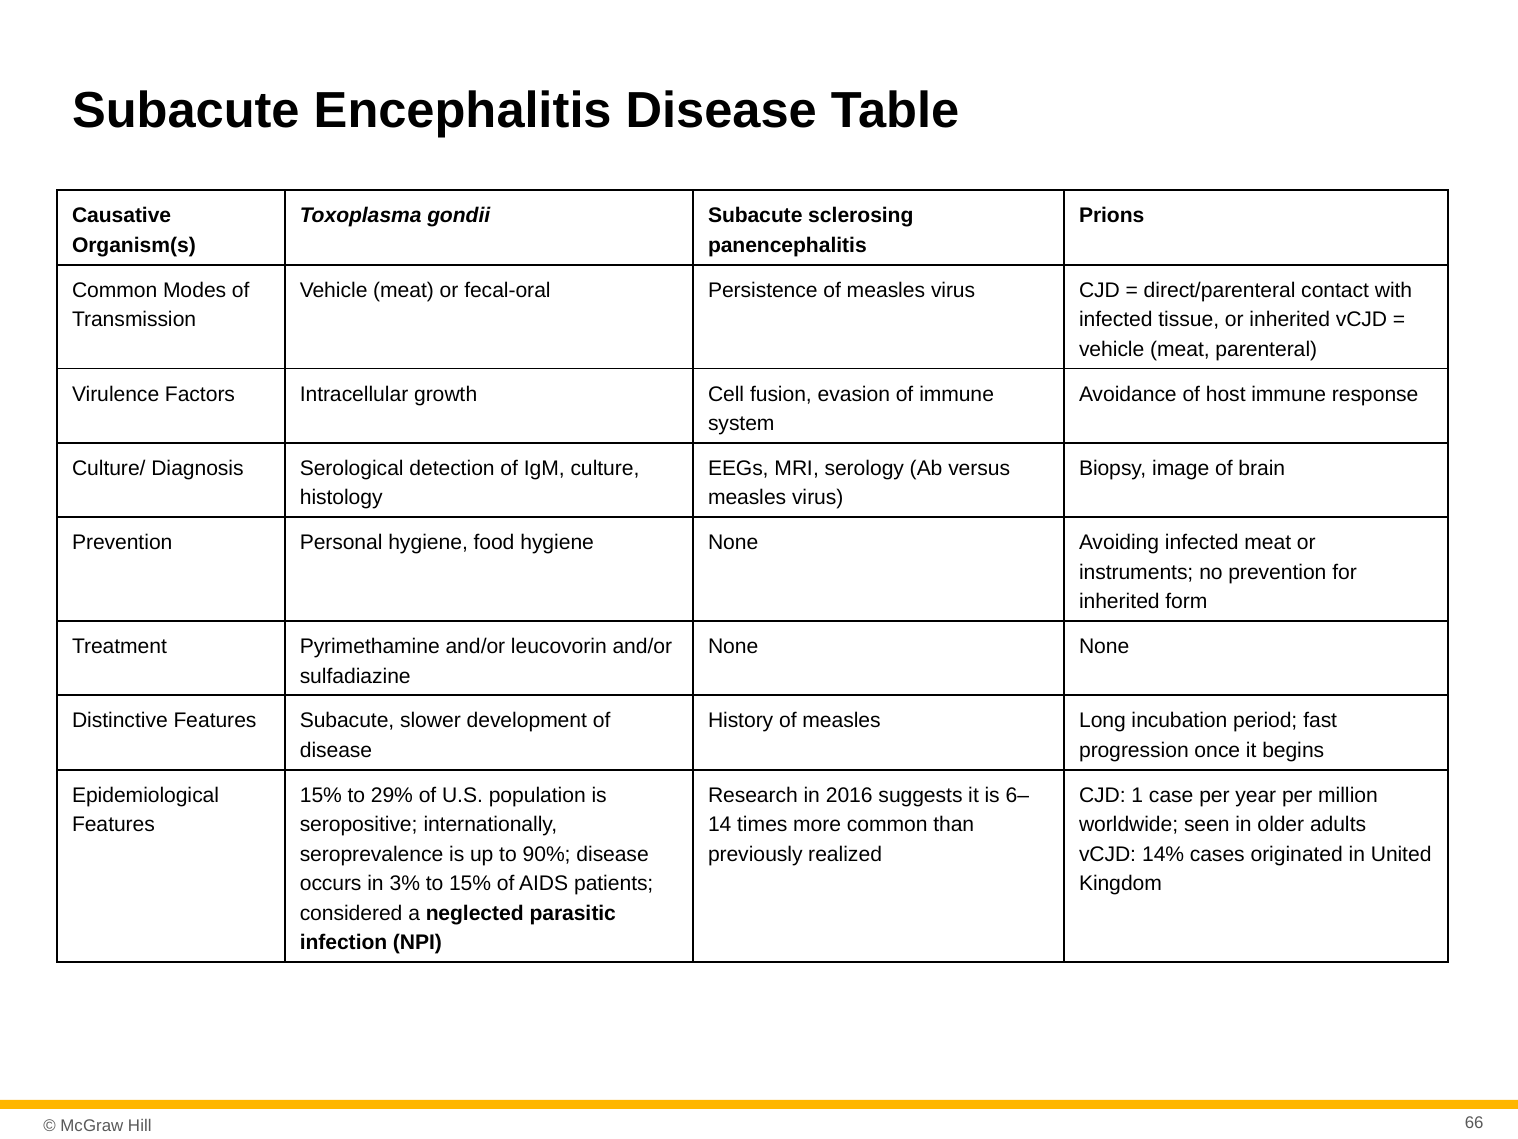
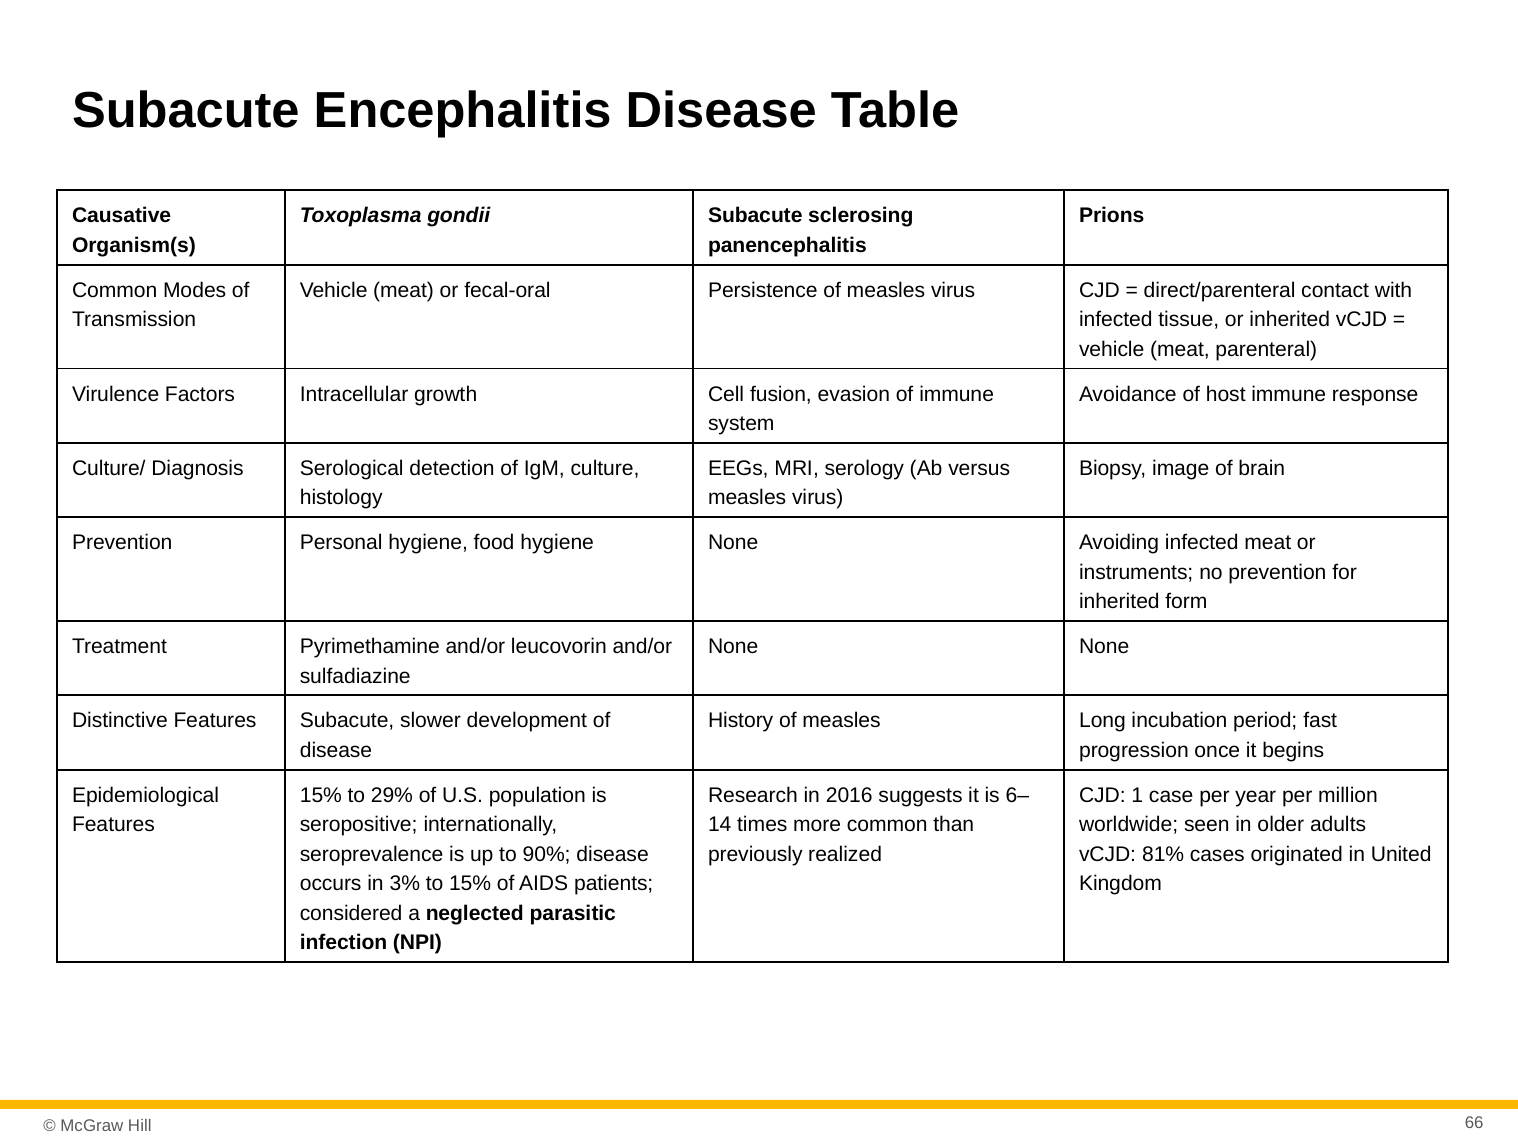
14%: 14% -> 81% (1163, 854)
